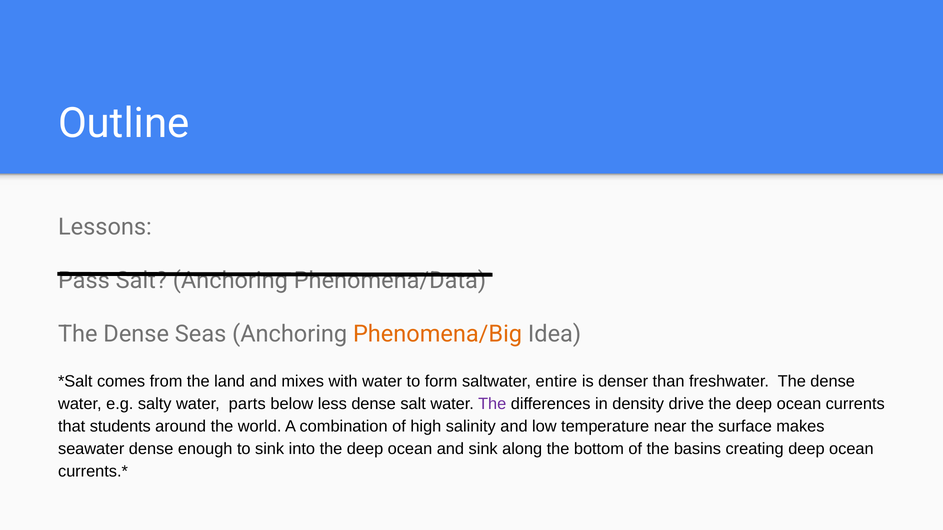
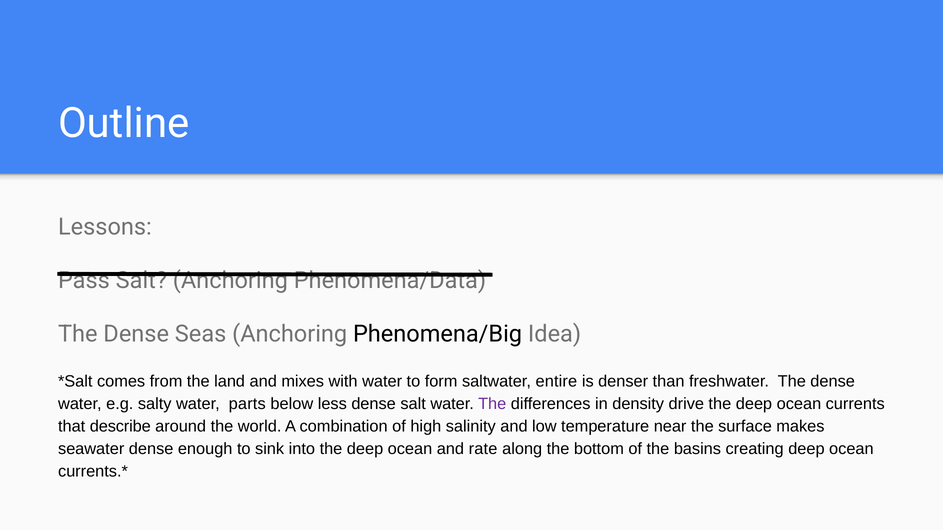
Phenomena/Big colour: orange -> black (438, 334)
students: students -> describe (120, 427)
and sink: sink -> rate (483, 449)
